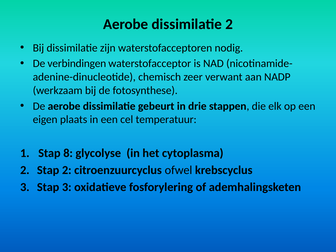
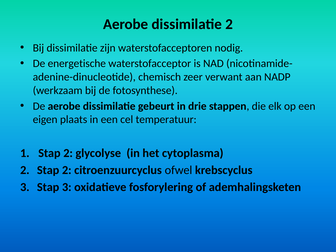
verbindingen: verbindingen -> energetische (77, 64)
1 Stap 8: 8 -> 2 (68, 153)
